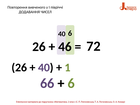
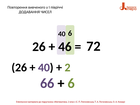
1: 1 -> 2 (68, 68)
